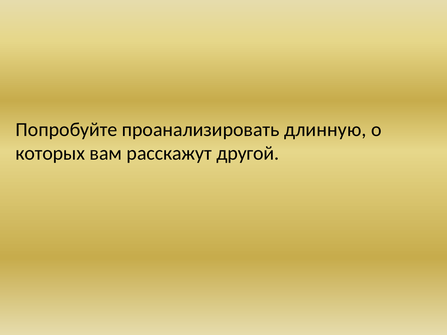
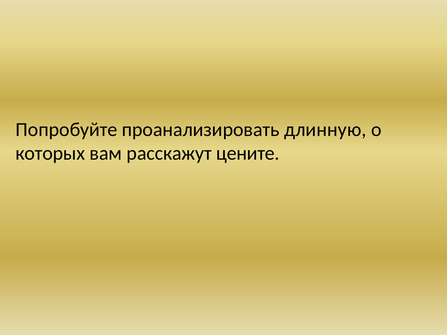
другой: другой -> цените (248, 153)
